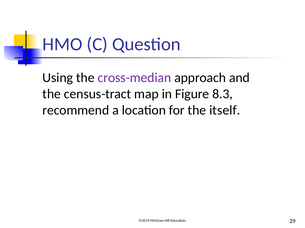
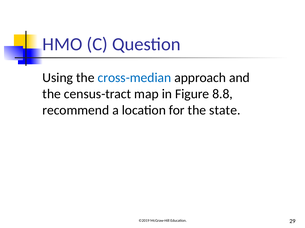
cross-median colour: purple -> blue (134, 78)
8.3: 8.3 -> 8.8 (223, 94)
itself: itself -> state (225, 110)
